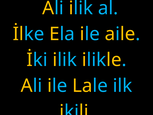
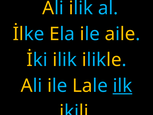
ilk underline: none -> present (122, 86)
